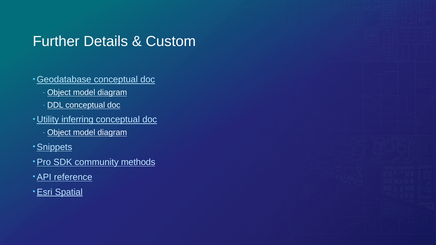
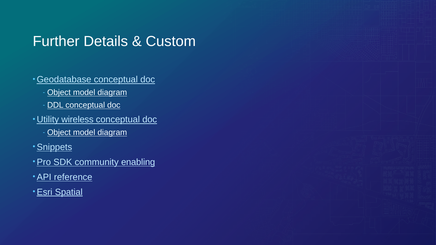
inferring: inferring -> wireless (77, 120)
methods: methods -> enabling (138, 162)
